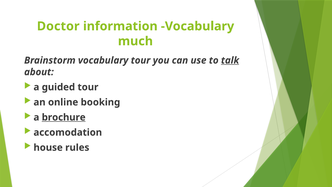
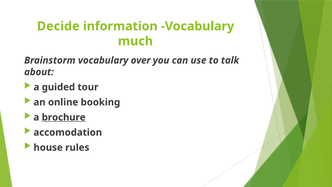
Doctor: Doctor -> Decide (58, 26)
vocabulary tour: tour -> over (141, 60)
talk underline: present -> none (230, 60)
